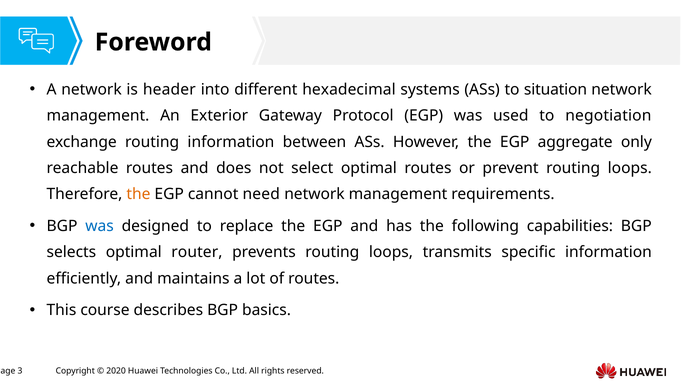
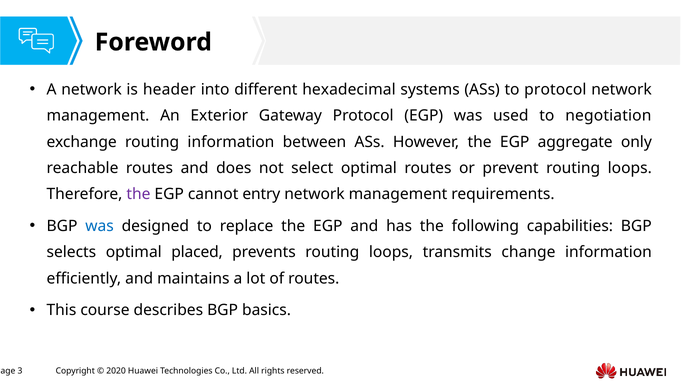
to situation: situation -> protocol (555, 90)
the colour: orange -> purple (138, 194)
need: need -> entry (261, 194)
router: router -> placed (197, 252)
specific: specific -> change (528, 252)
